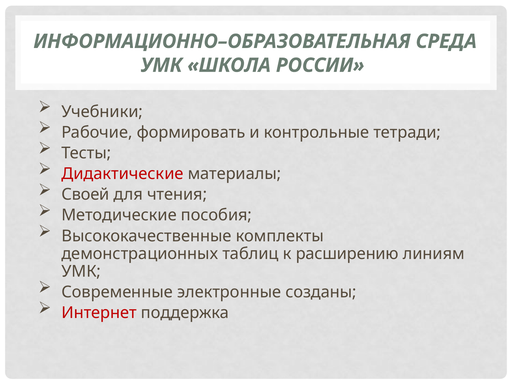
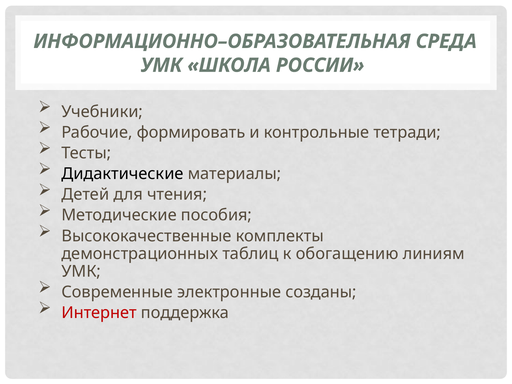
Дидактические colour: red -> black (122, 174)
Своей: Своей -> Детей (85, 195)
расширению: расширению -> обогащению (347, 254)
